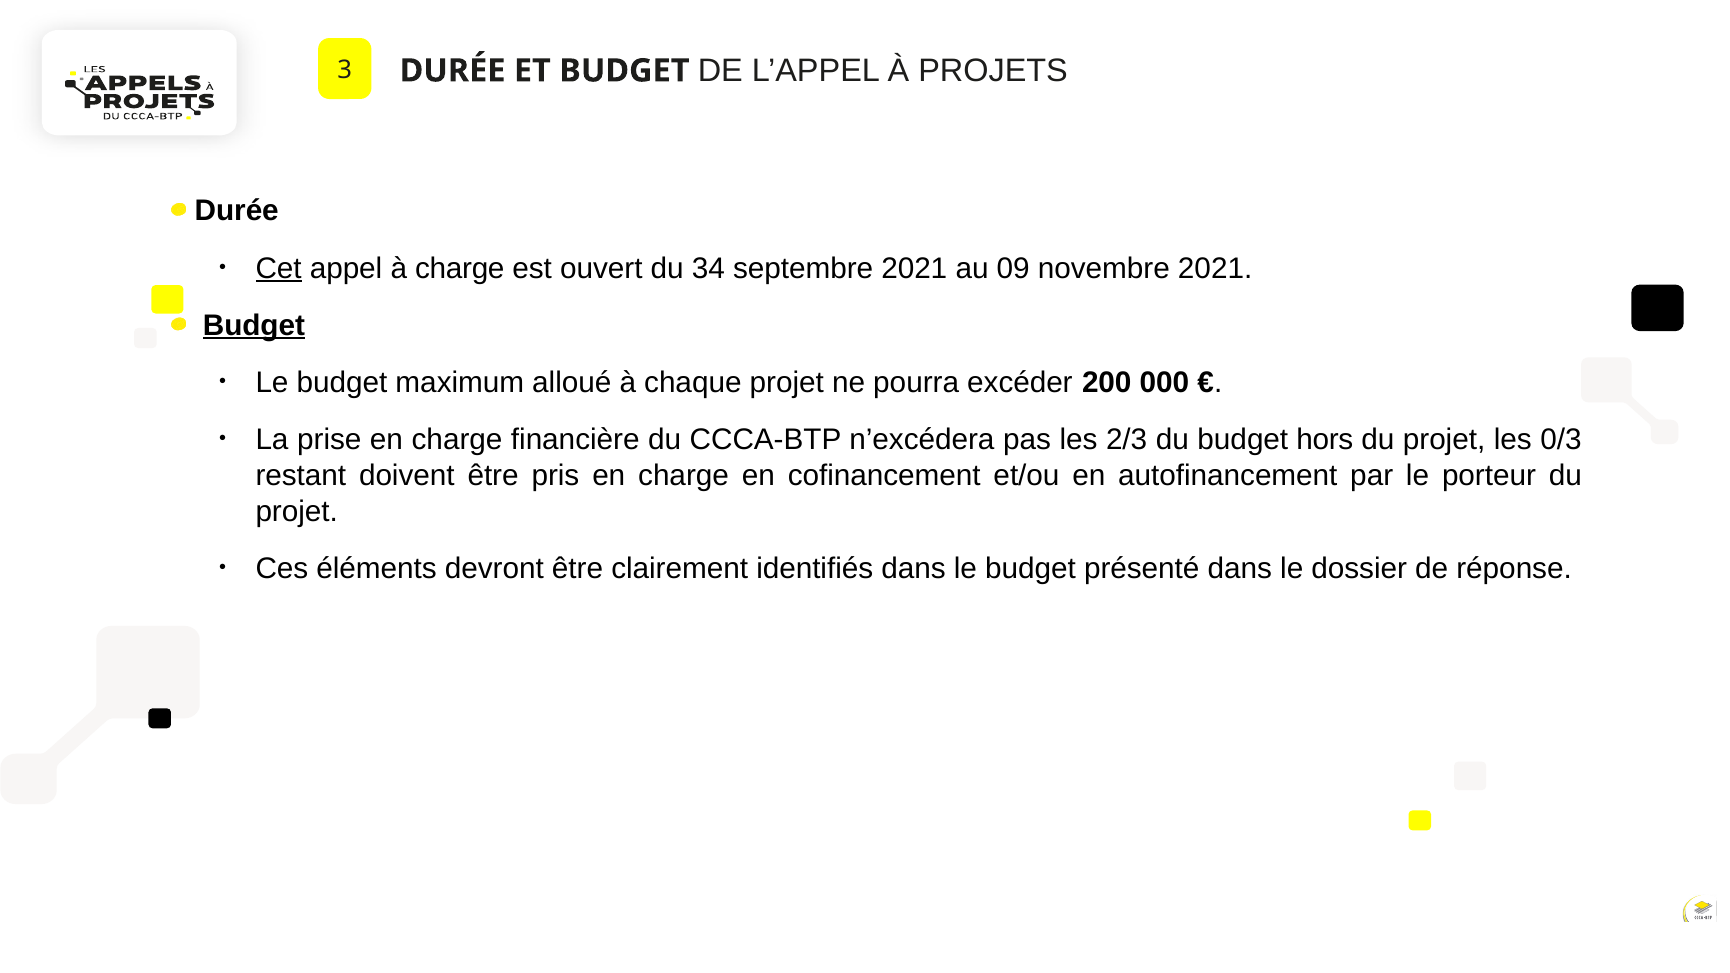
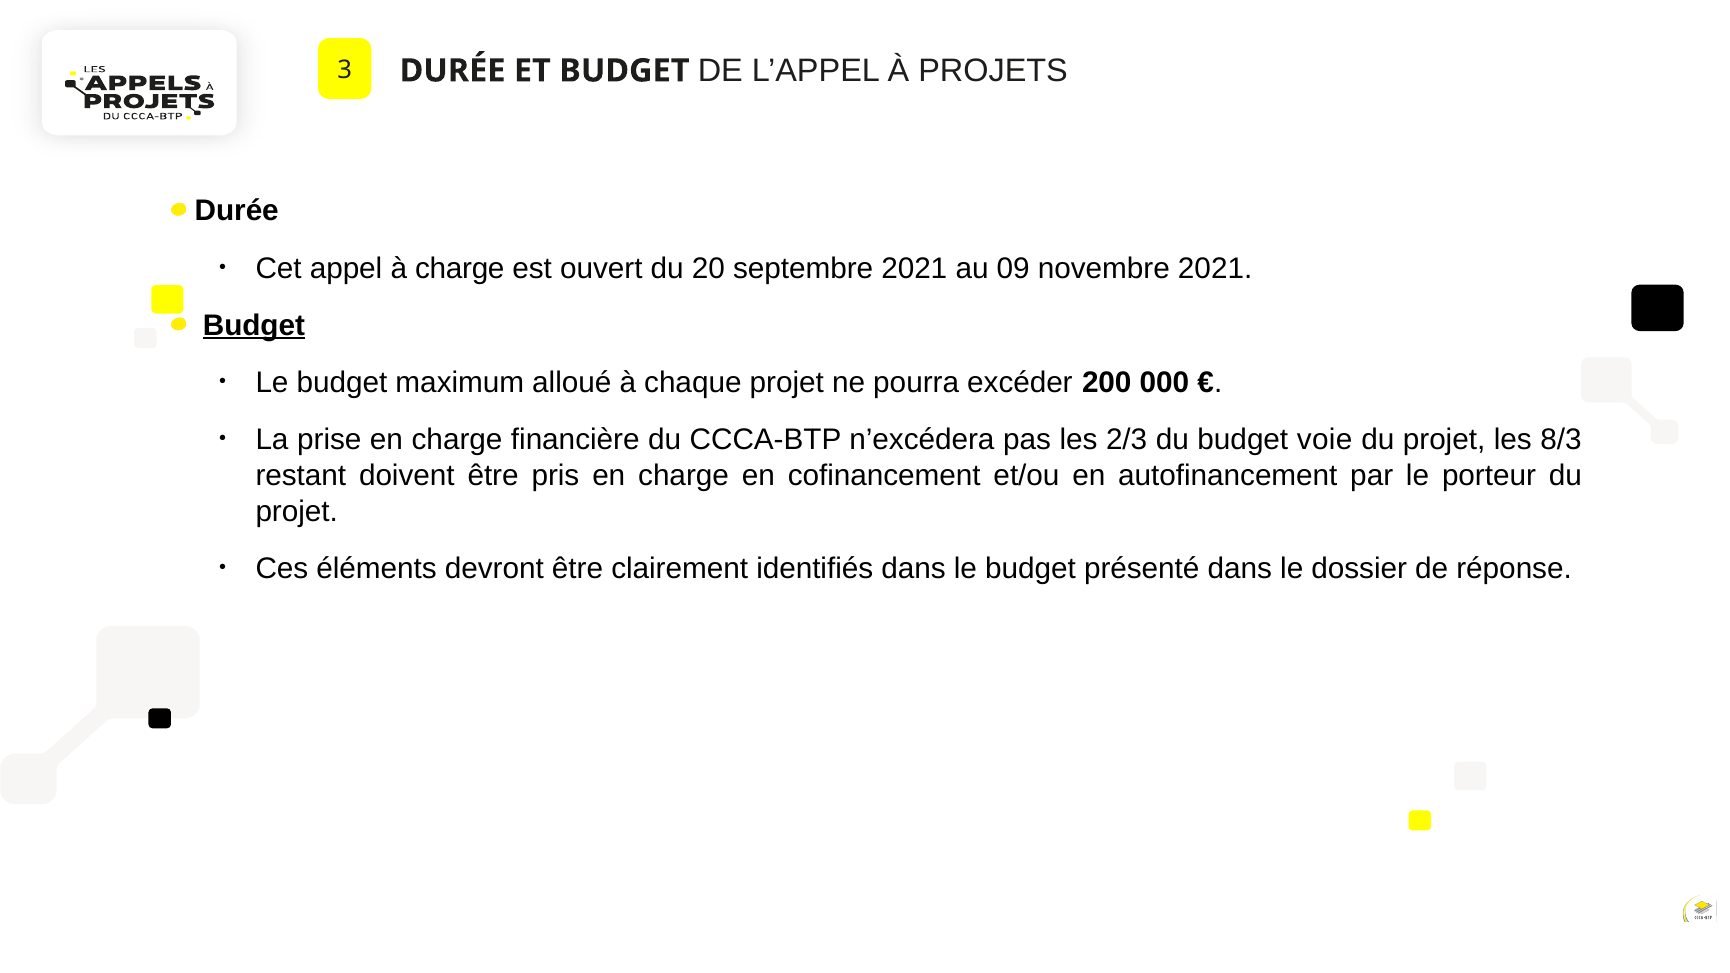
Cet underline: present -> none (279, 268)
34: 34 -> 20 (708, 268)
hors: hors -> voie (1325, 440)
0/3: 0/3 -> 8/3 (1561, 440)
